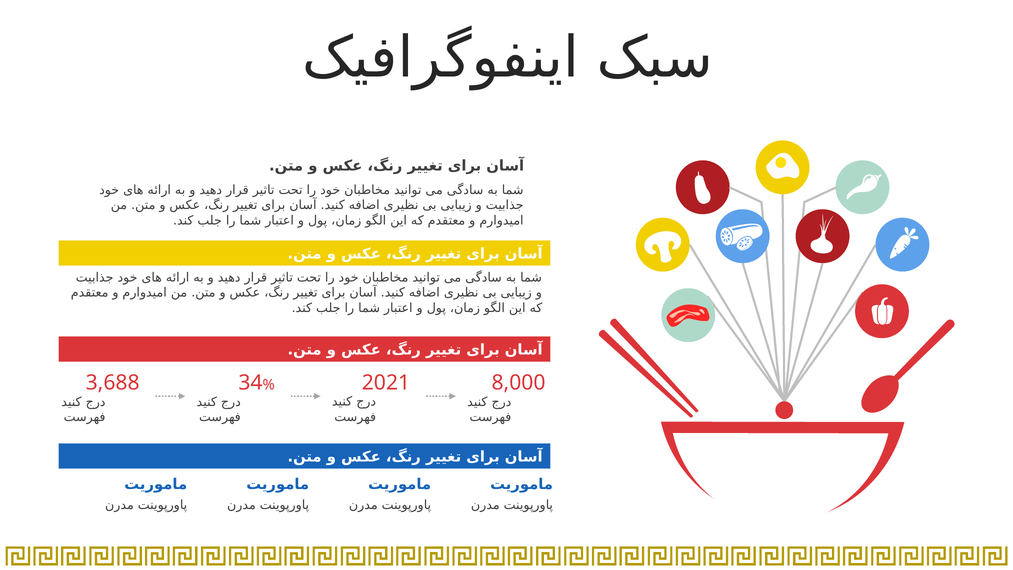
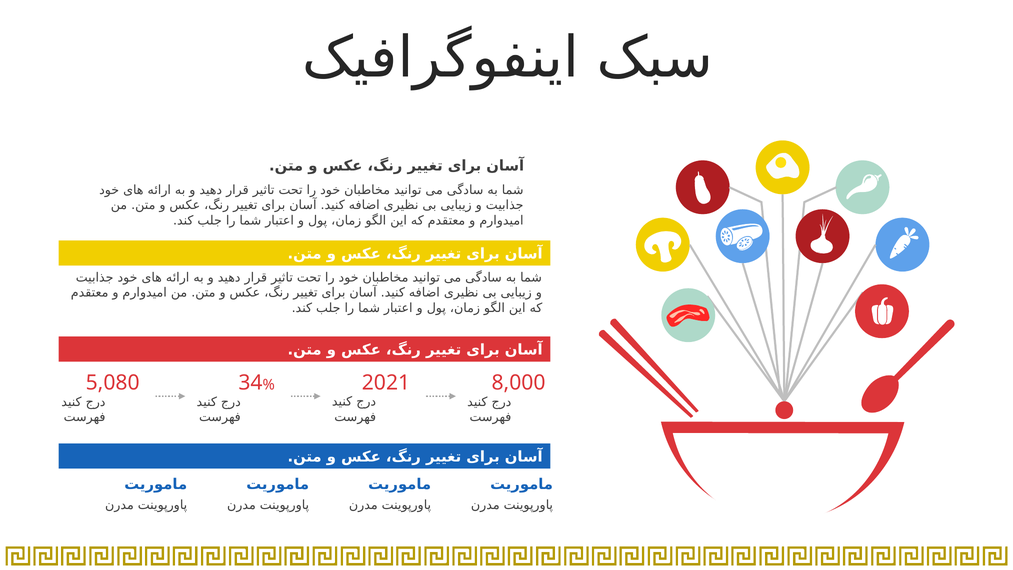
3,688: 3,688 -> 5,080 (113, 383)
